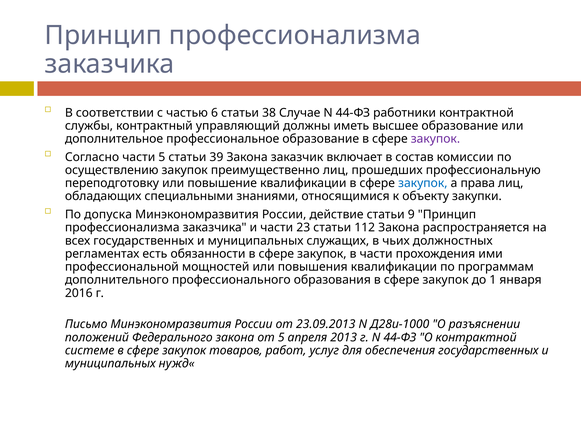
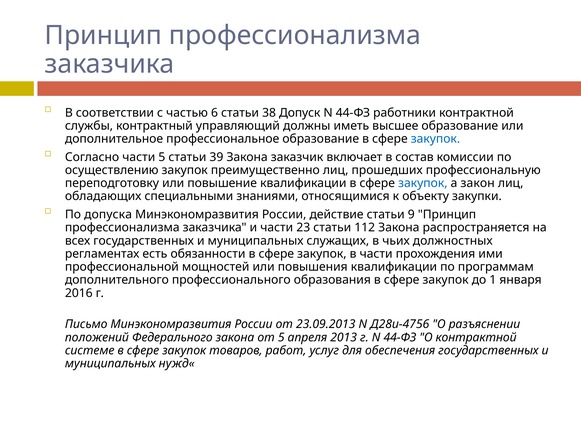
Случае: Случае -> Допуск (300, 113)
закупок colour: purple -> blue (435, 139)
права: права -> закон (478, 183)
Д28и-1000: Д28и-1000 -> Д28и-4756 (400, 324)
